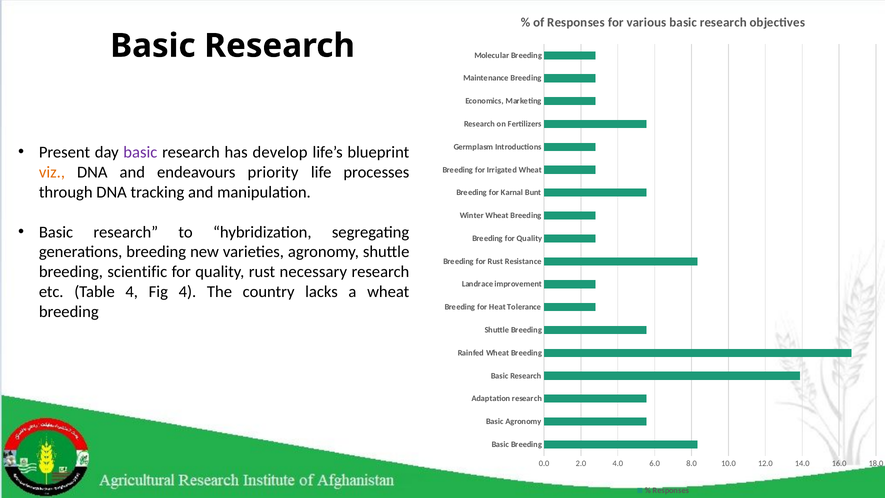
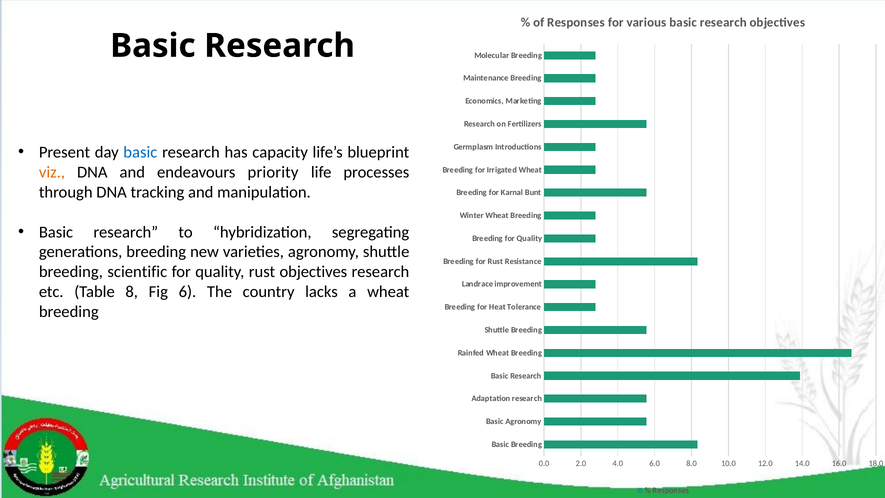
basic colour: purple -> blue (140, 152)
develop: develop -> capacity (280, 152)
rust necessary: necessary -> objectives (313, 272)
Table 4: 4 -> 8 (132, 292)
Fig 4: 4 -> 6 (187, 292)
